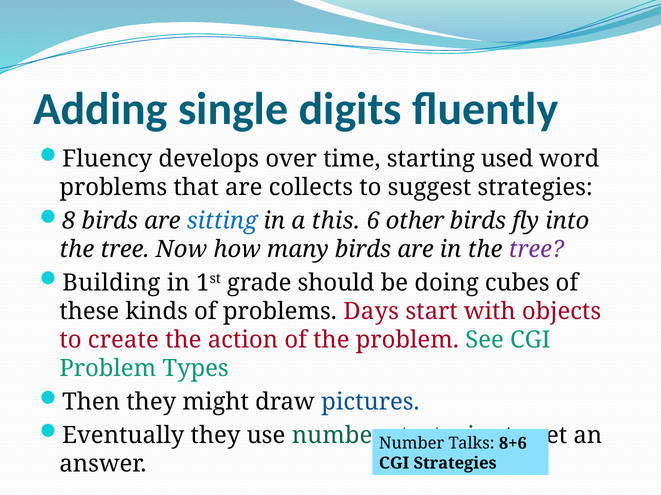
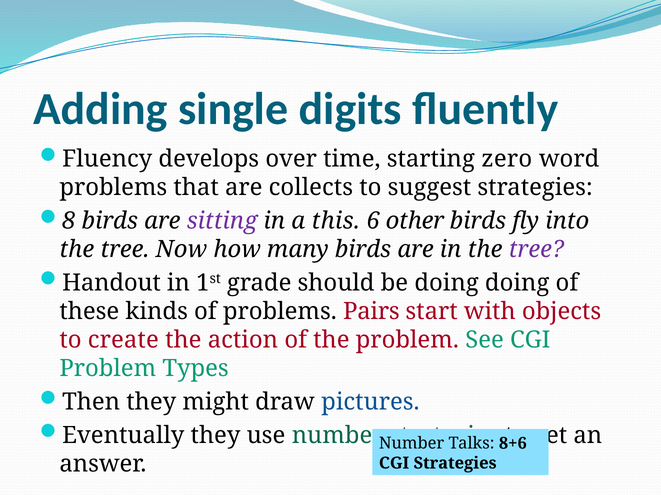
used: used -> zero (507, 159)
sitting colour: blue -> purple (222, 221)
Building: Building -> Handout (112, 283)
doing cubes: cubes -> doing (517, 283)
Days: Days -> Pairs (371, 312)
